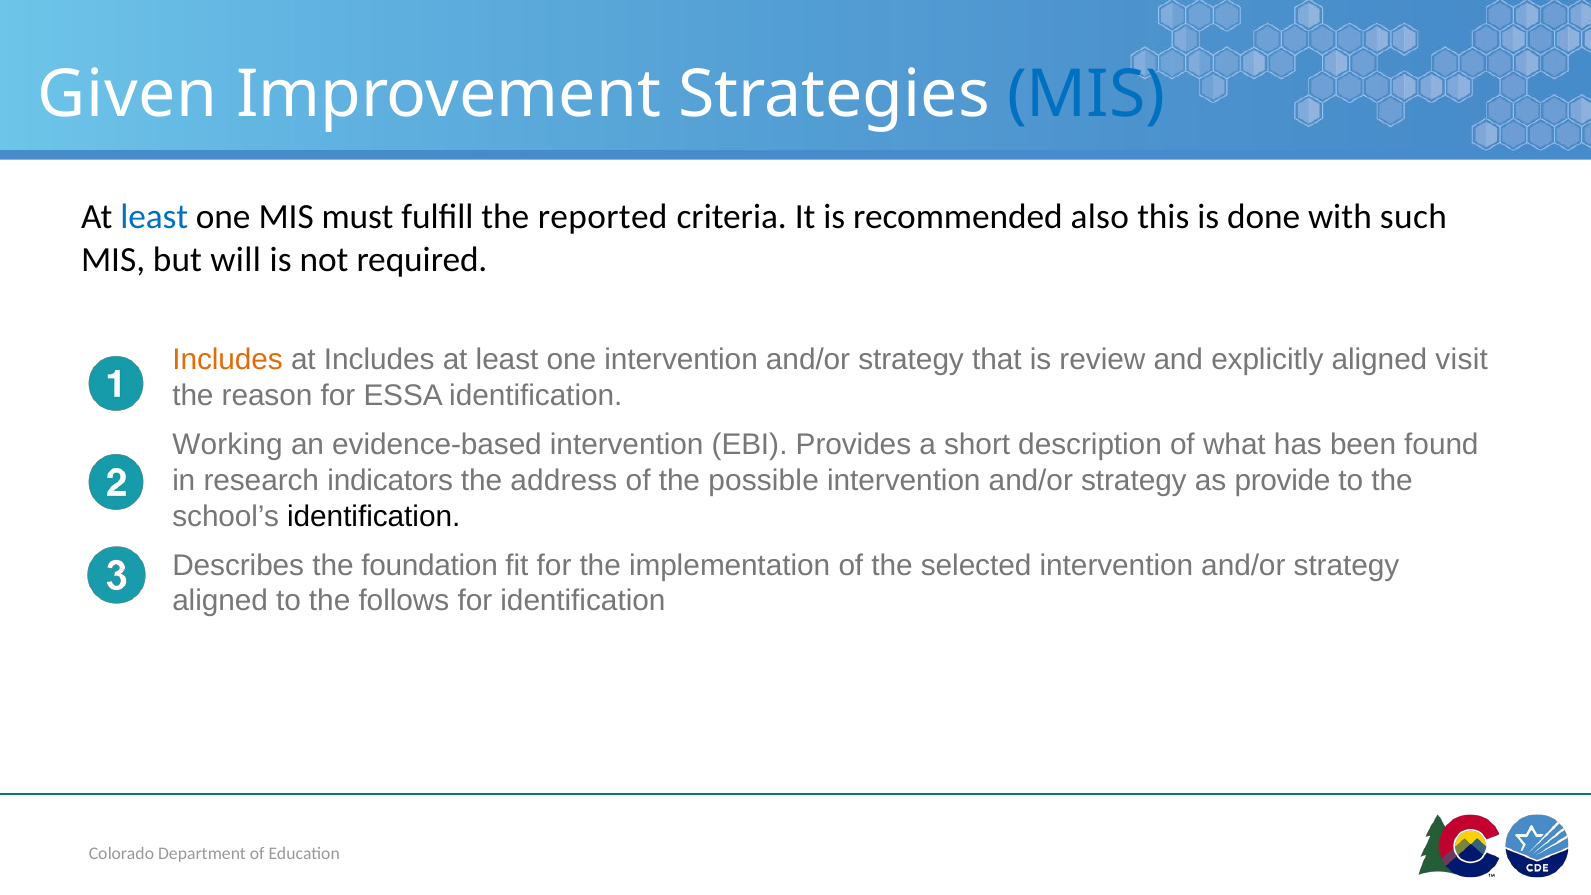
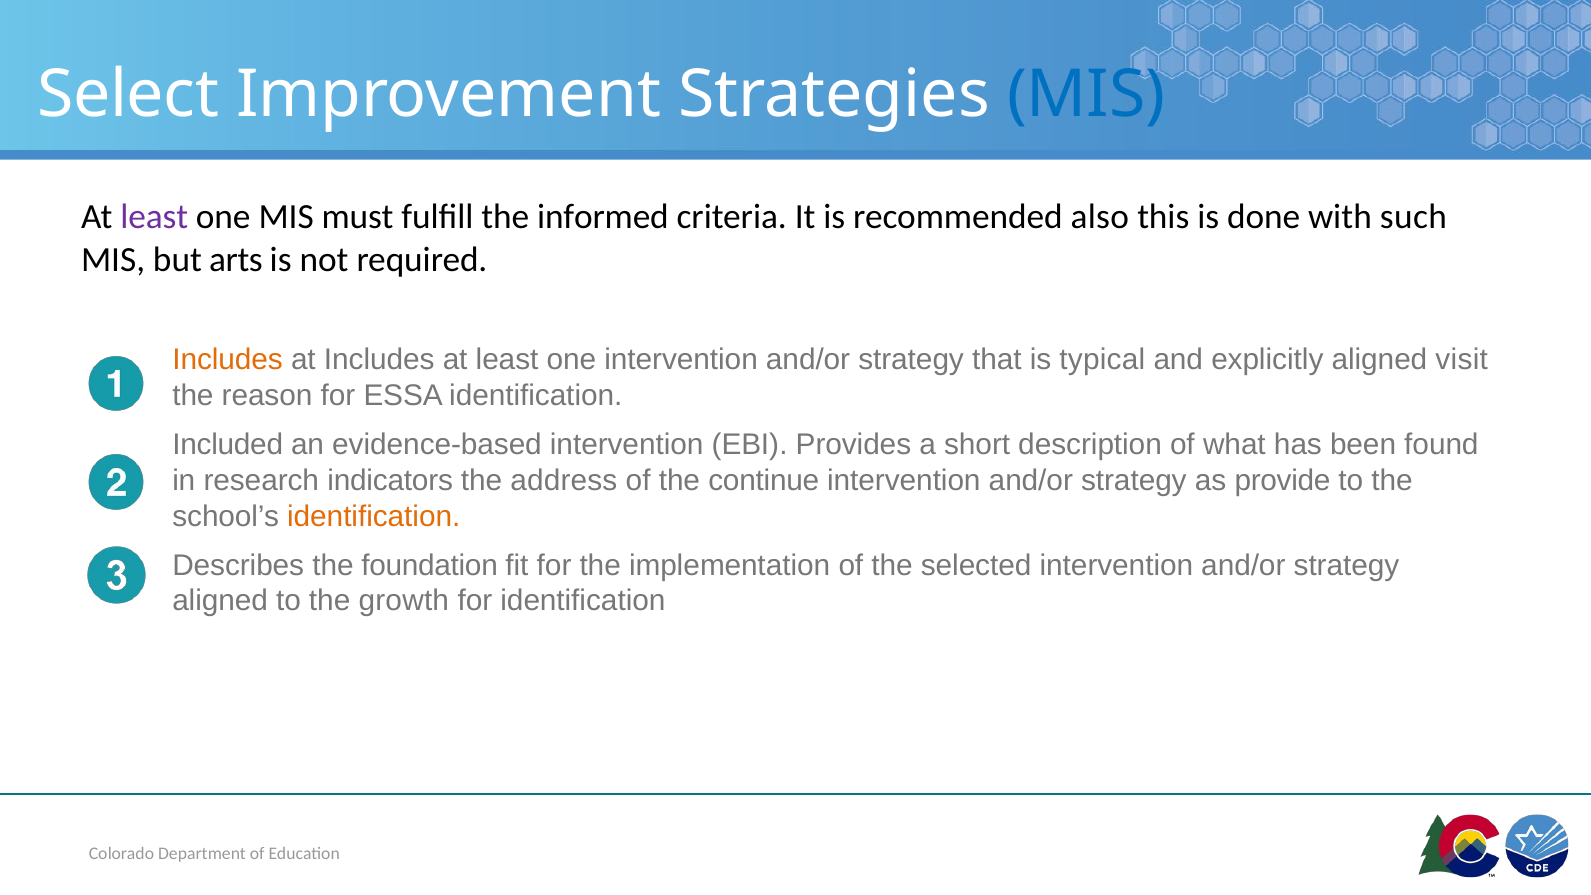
Given: Given -> Select (128, 94)
least colour: blue -> purple (154, 217)
reported: reported -> informed (603, 217)
will: will -> arts (236, 259)
review: review -> typical (1102, 360)
Working: Working -> Included (228, 445)
possible: possible -> continue (764, 481)
identification colour: black -> orange (374, 516)
follows: follows -> growth (404, 601)
